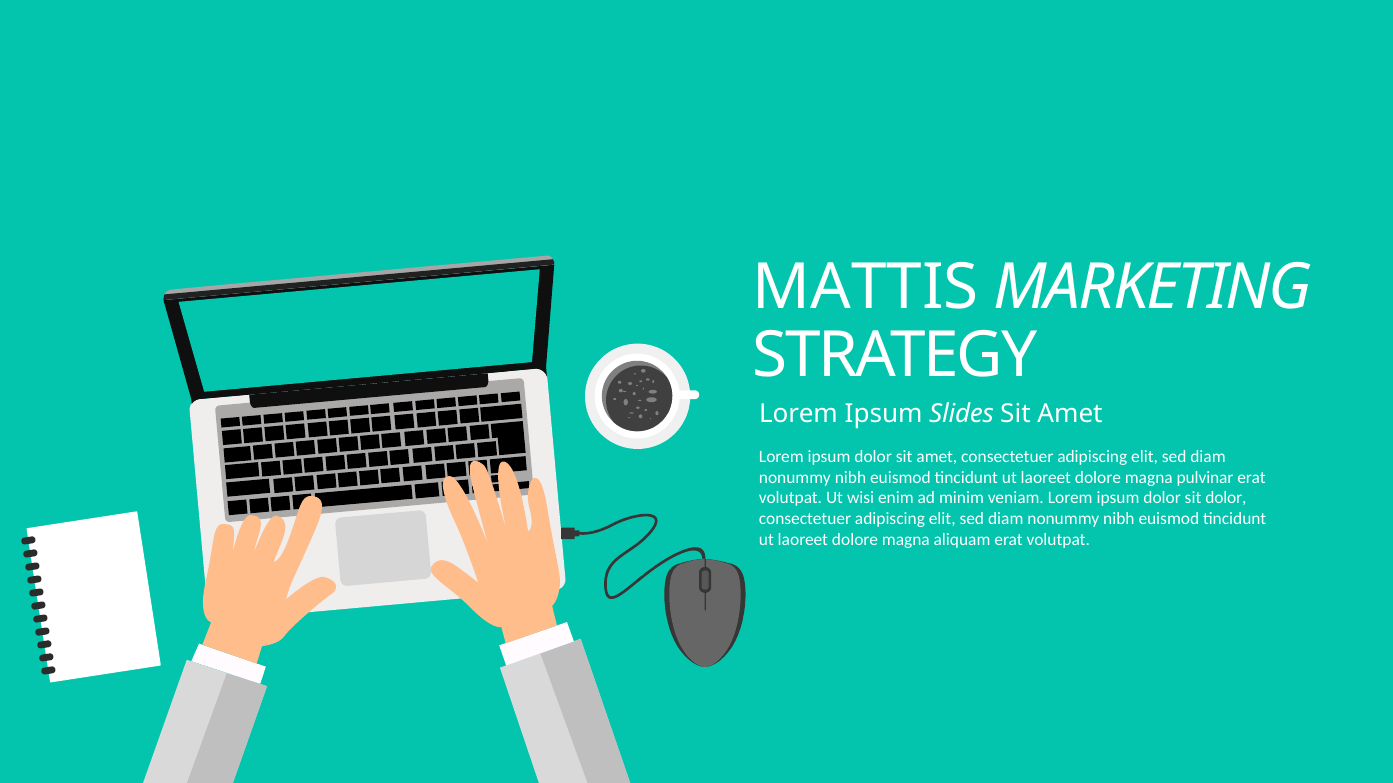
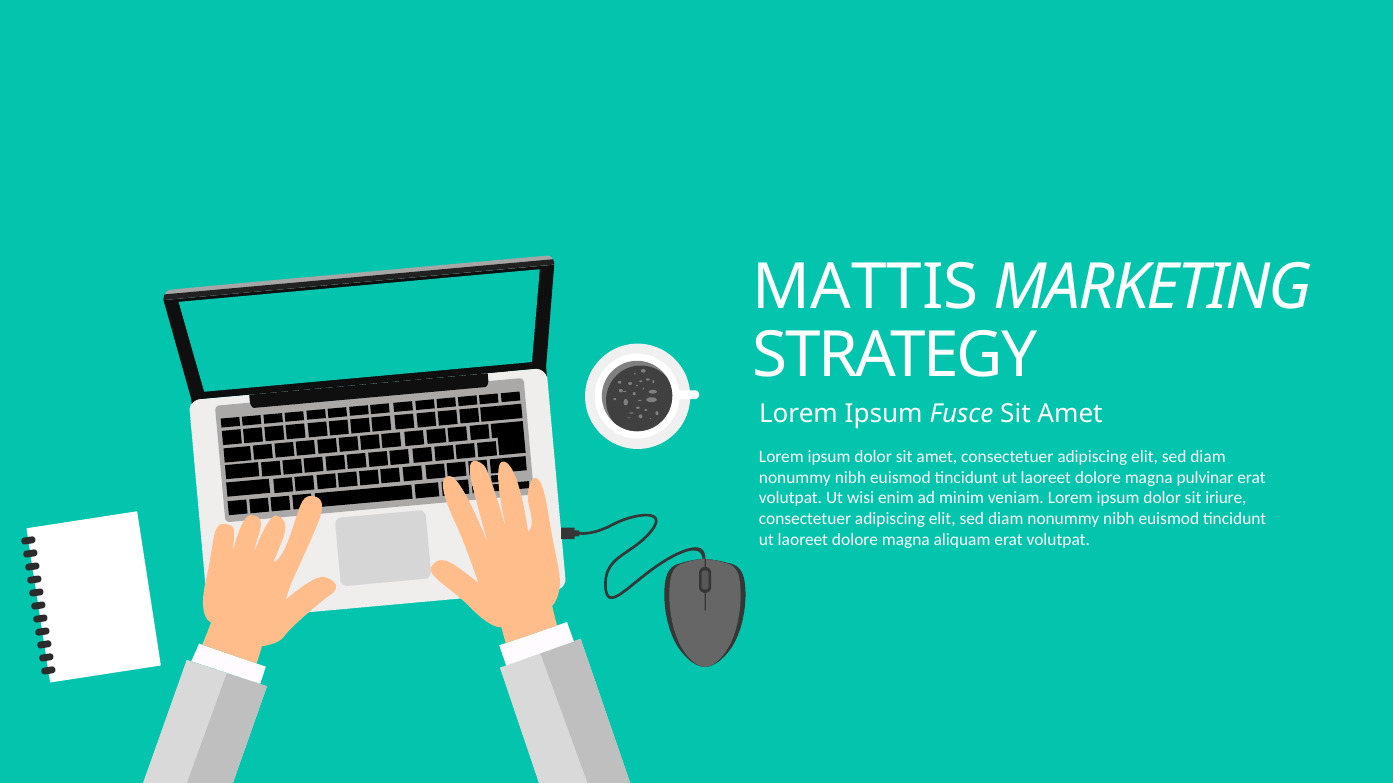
Slides: Slides -> Fusce (961, 414)
sit dolor: dolor -> iriure (1226, 499)
